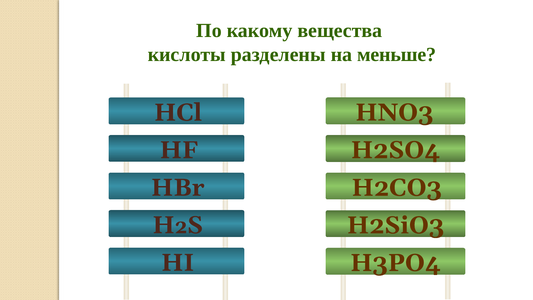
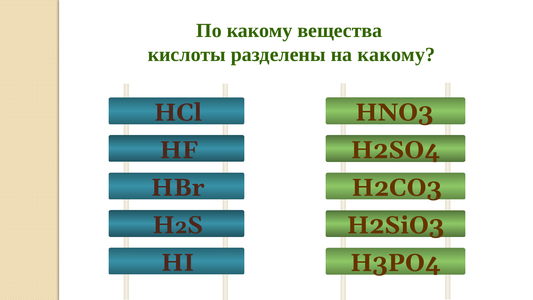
на меньше: меньше -> какому (396, 55)
